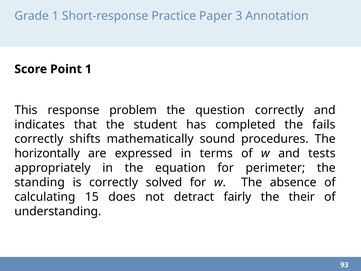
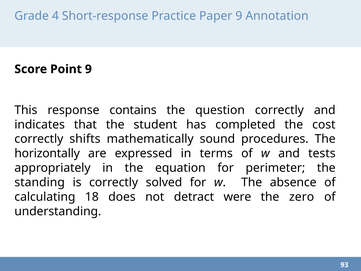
Grade 1: 1 -> 4 (55, 16)
Paper 3: 3 -> 9 (239, 16)
Point 1: 1 -> 9 (88, 69)
problem: problem -> contains (133, 110)
fails: fails -> cost (324, 124)
15: 15 -> 18 (92, 197)
fairly: fairly -> were (237, 197)
their: their -> zero (302, 197)
